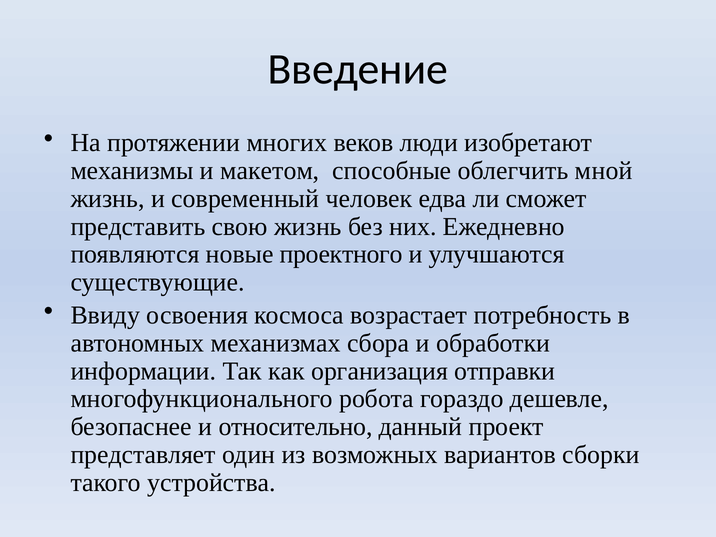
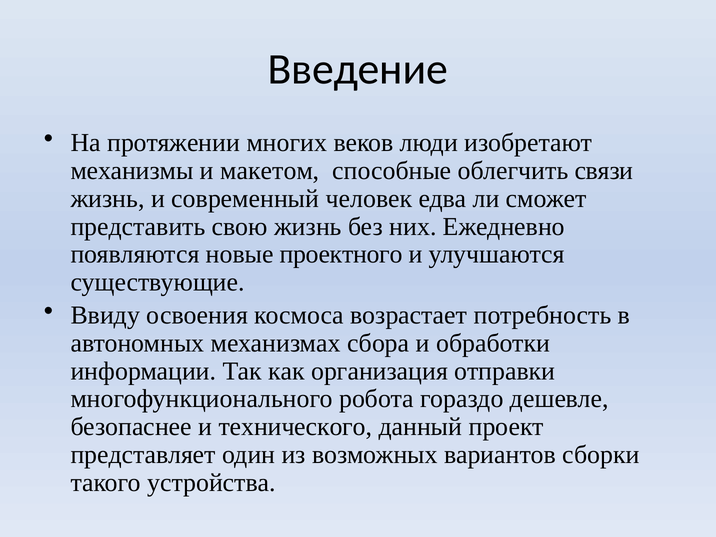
мной: мной -> связи (604, 171)
относительно: относительно -> технического (295, 427)
